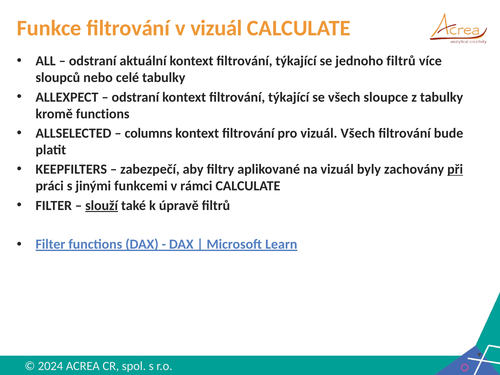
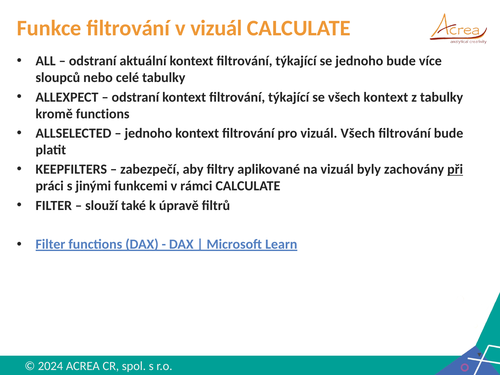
jednoho filtrů: filtrů -> bude (401, 61)
všech sloupce: sloupce -> kontext (386, 97)
columns: columns -> jednoho (148, 133)
slouží underline: present -> none (102, 206)
